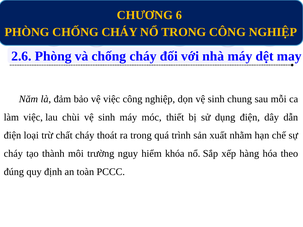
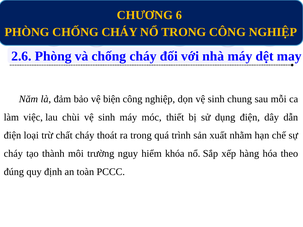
vệ việc: việc -> biện (112, 99)
